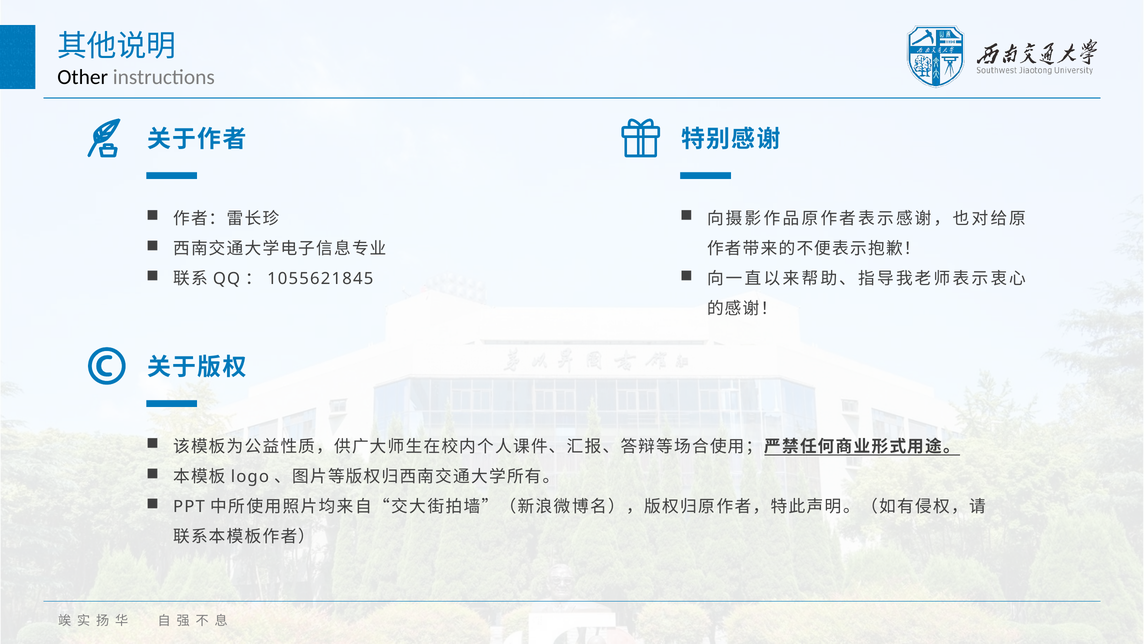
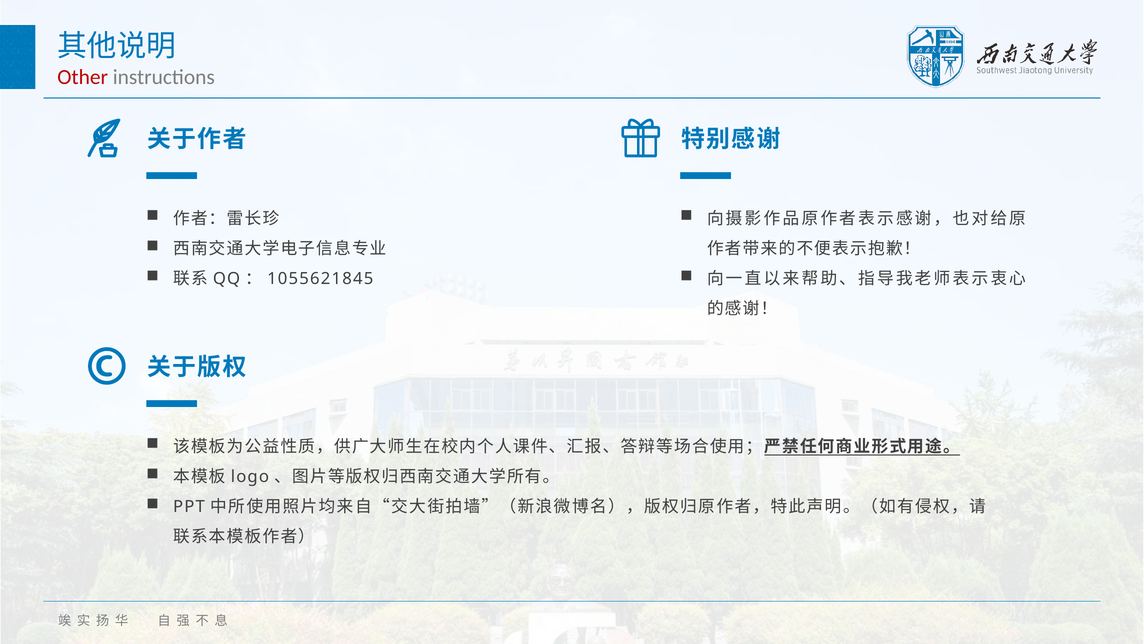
Other colour: black -> red (83, 77)
